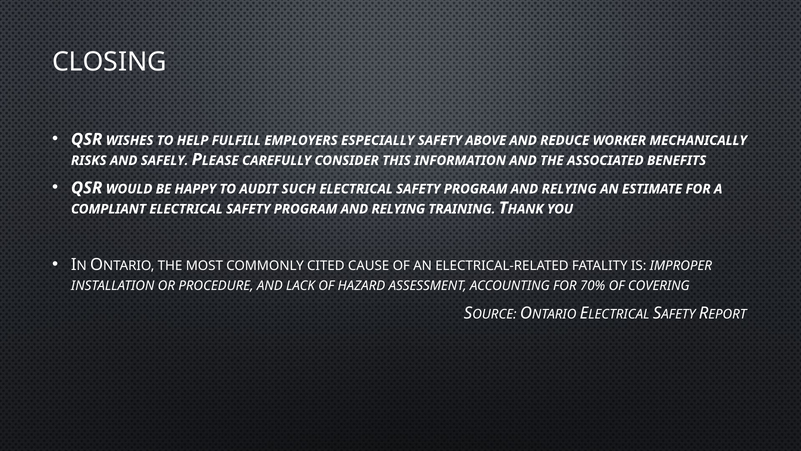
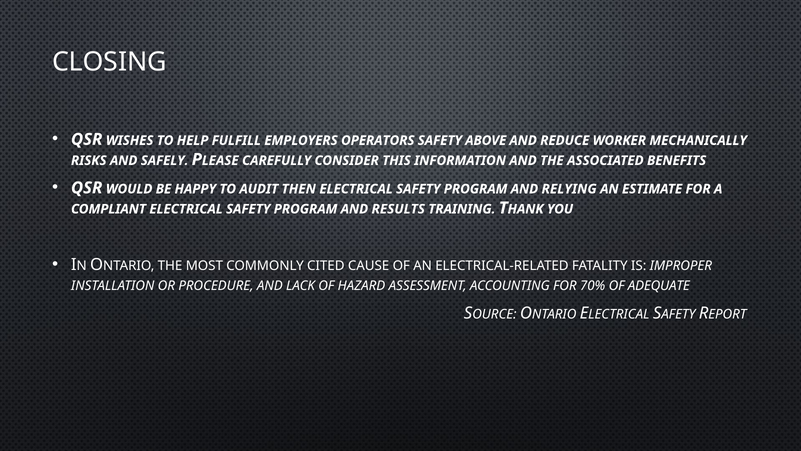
ESPECIALLY: ESPECIALLY -> OPERATORS (378, 140)
SUCH: SUCH -> THEN (299, 189)
RELYING: RELYING -> RESULTS (398, 209)
COVERING: COVERING -> ADEQUATE (659, 286)
